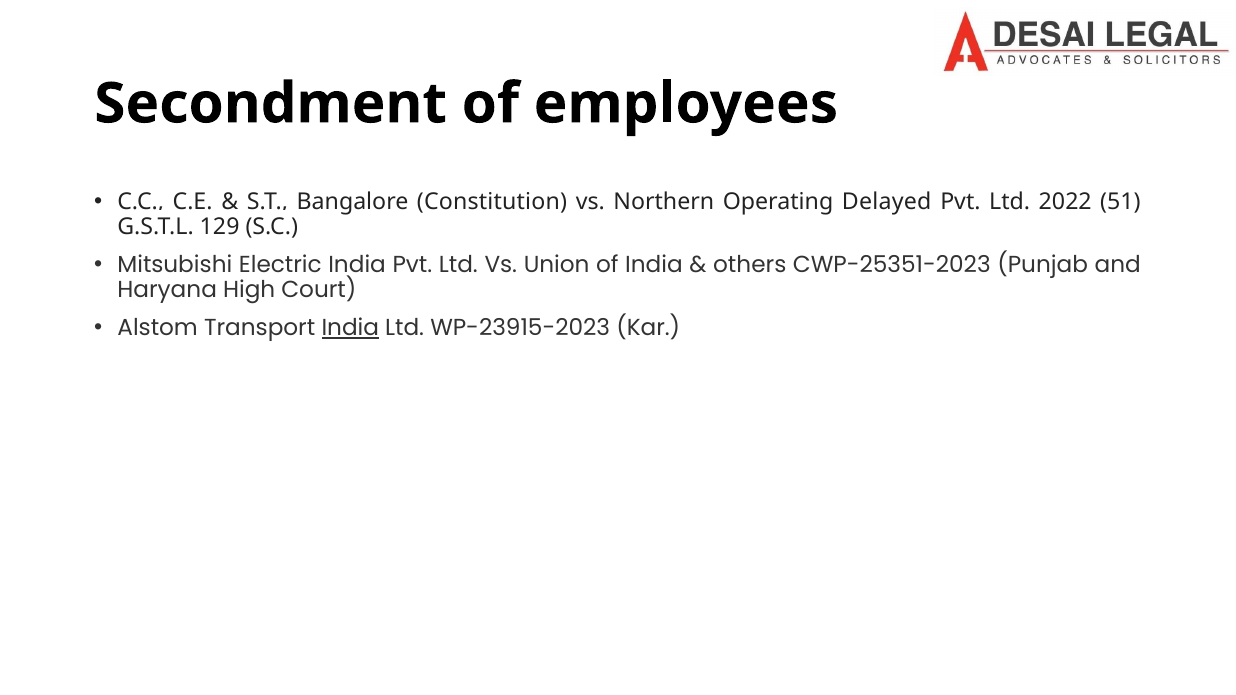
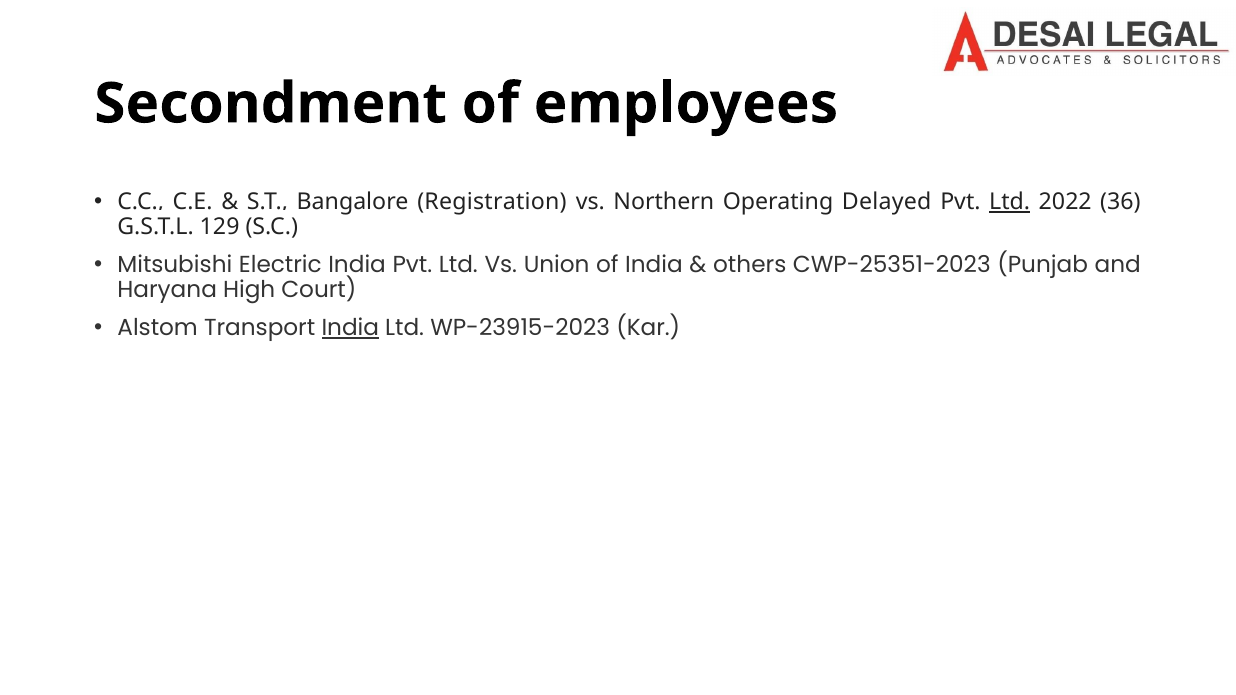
Constitution: Constitution -> Registration (492, 202)
Ltd underline: none -> present (1010, 202)
51: 51 -> 36 (1120, 202)
